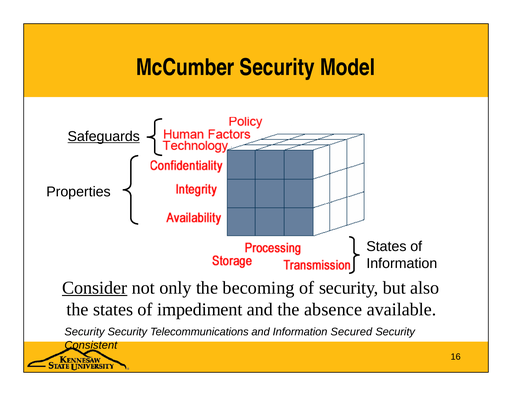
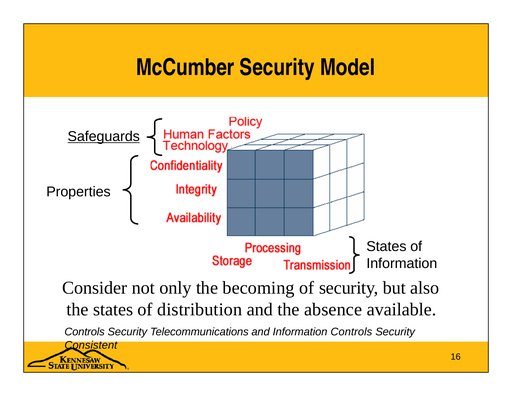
Consider underline: present -> none (95, 288)
impediment: impediment -> distribution (200, 309)
Security: Security -> Controls (85, 332)
Information Secured: Secured -> Controls (351, 332)
